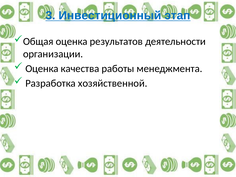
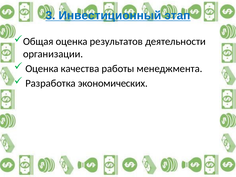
хозяйственной: хозяйственной -> экономических (113, 83)
